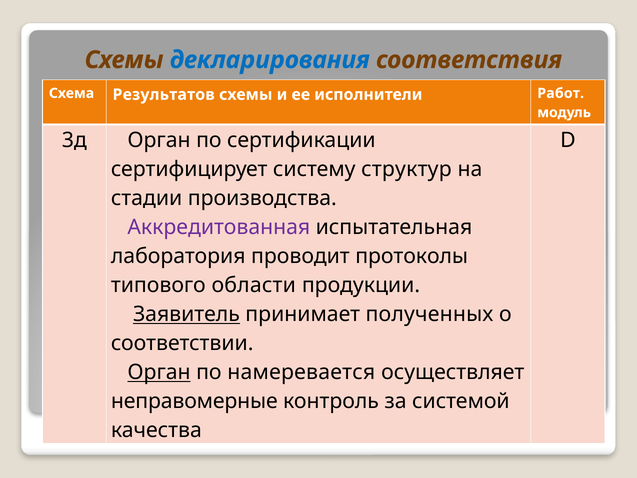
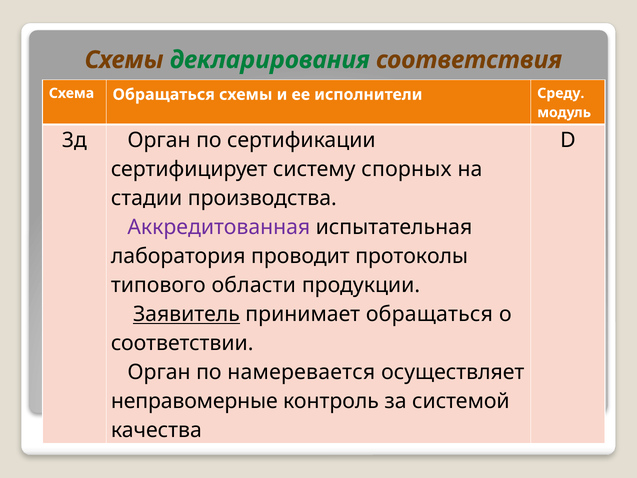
декларирования colour: blue -> green (270, 60)
Схема Результатов: Результатов -> Обращаться (164, 95)
Работ: Работ -> Среду (561, 93)
структур: структур -> спорных (406, 169)
принимает полученных: полученных -> обращаться (429, 314)
Орган underline: present -> none (159, 372)
